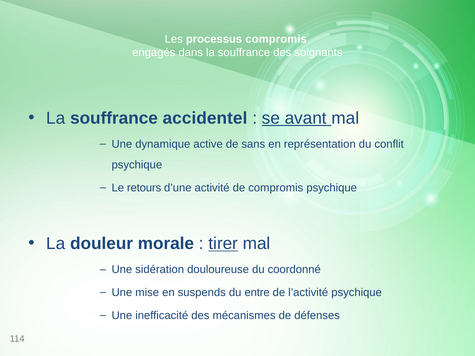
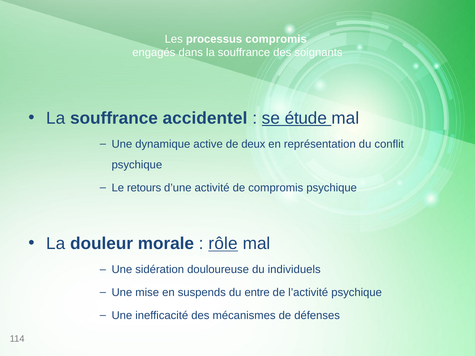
avant: avant -> étude (306, 118)
sans: sans -> deux (253, 144)
tirer: tirer -> rôle (223, 244)
coordonné: coordonné -> individuels (294, 270)
